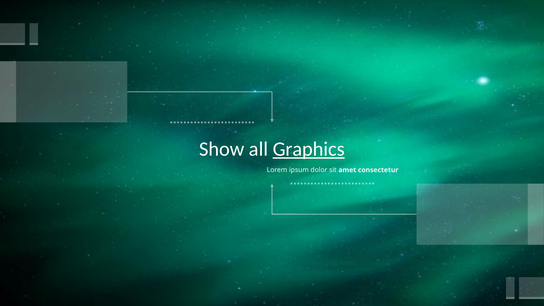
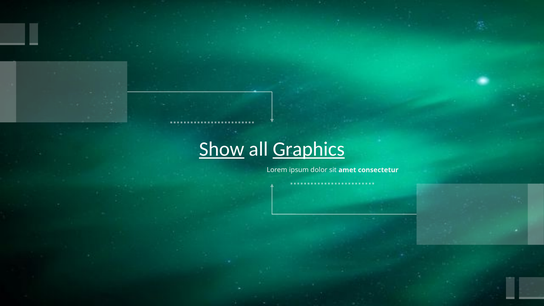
Show underline: none -> present (222, 149)
